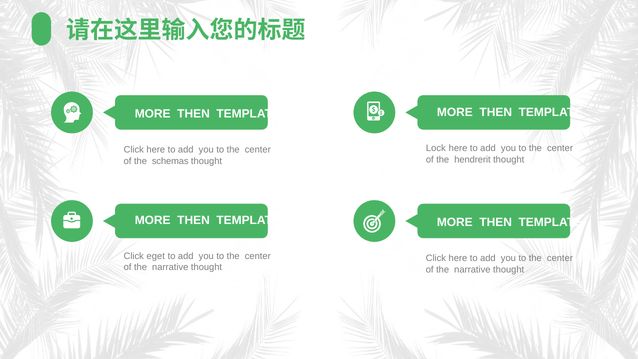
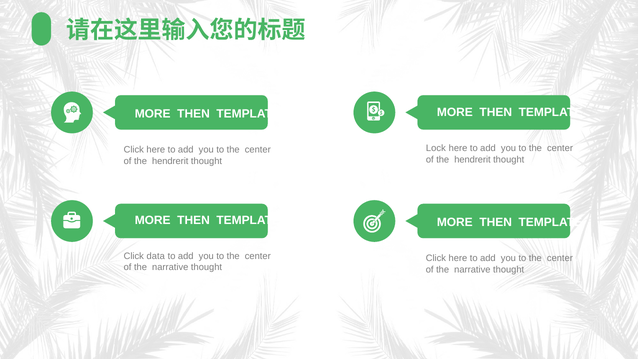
schemas: schemas -> hendrerit (170, 161)
eget: eget -> data (156, 256)
